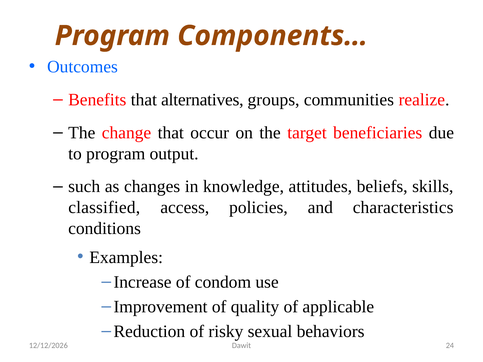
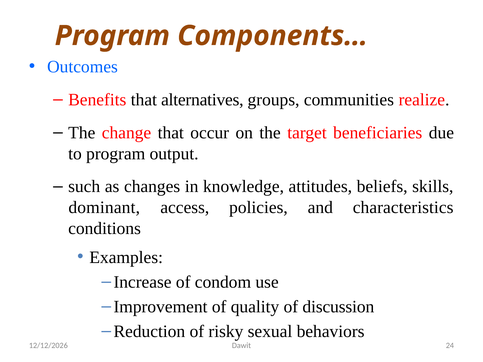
classified: classified -> dominant (104, 208)
applicable: applicable -> discussion (338, 307)
